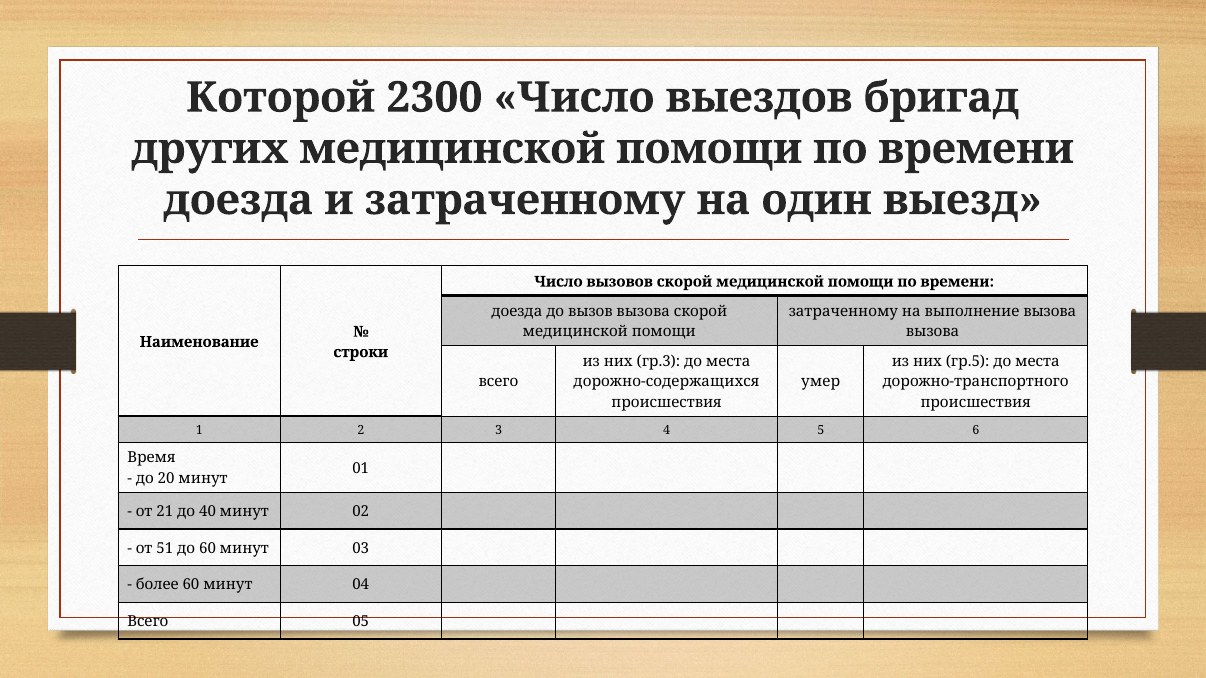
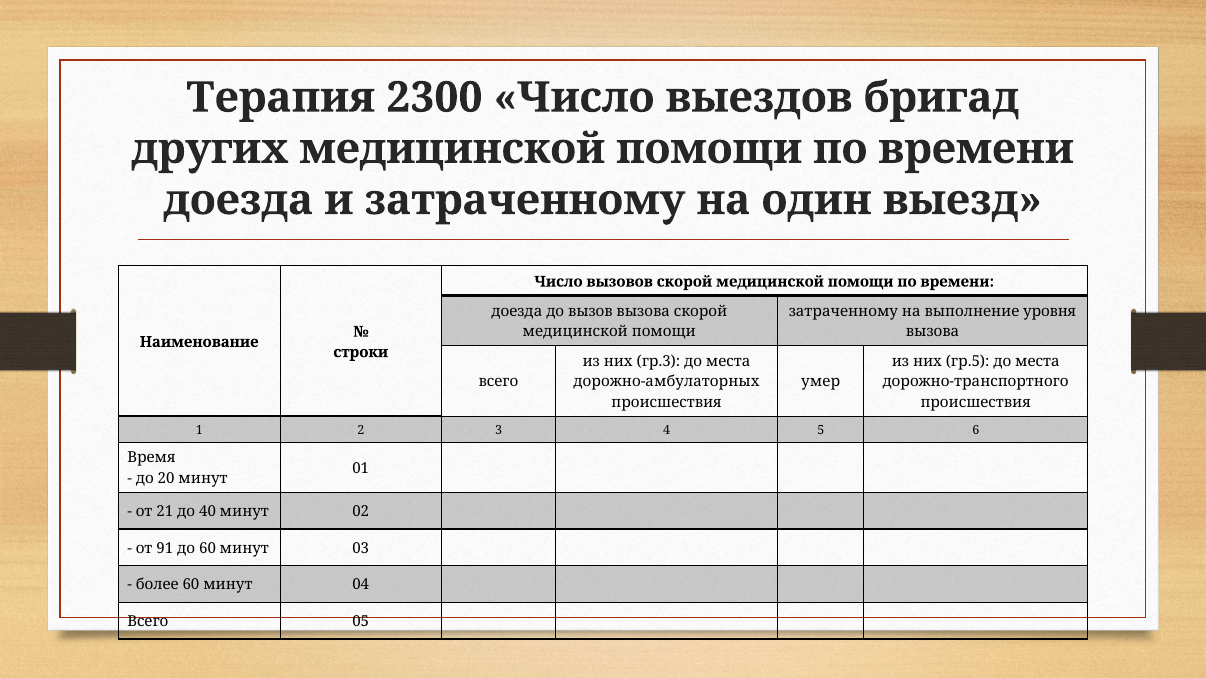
Которой: Которой -> Терапия (281, 98)
выполнение вызова: вызова -> уровня (1050, 311)
дорожно-содержащихся: дорожно-содержащихся -> дорожно-амбулаторных (666, 382)
51: 51 -> 91 (165, 549)
